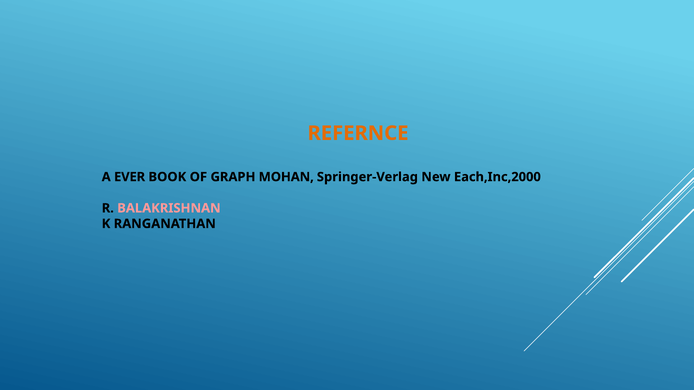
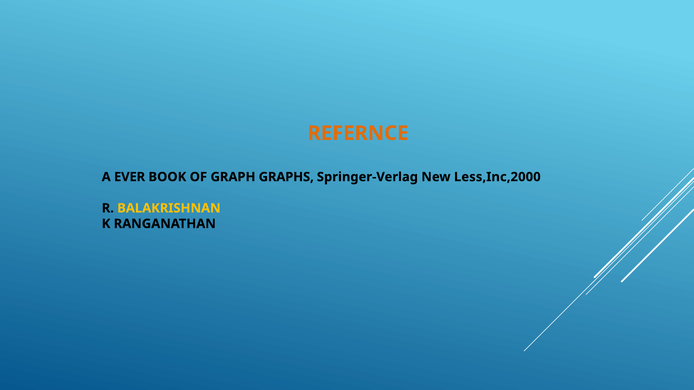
MOHAN: MOHAN -> GRAPHS (286, 177)
Each,Inc,2000: Each,Inc,2000 -> Less,Inc,2000 (497, 177)
BALAKRISHNAN colour: pink -> yellow (169, 208)
